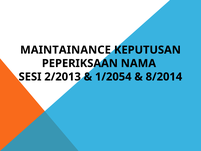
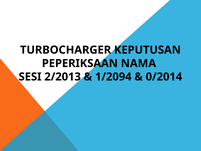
MAINTAINANCE: MAINTAINANCE -> TURBOCHARGER (66, 50)
1/2054: 1/2054 -> 1/2094 (113, 77)
8/2014: 8/2014 -> 0/2014 (164, 77)
